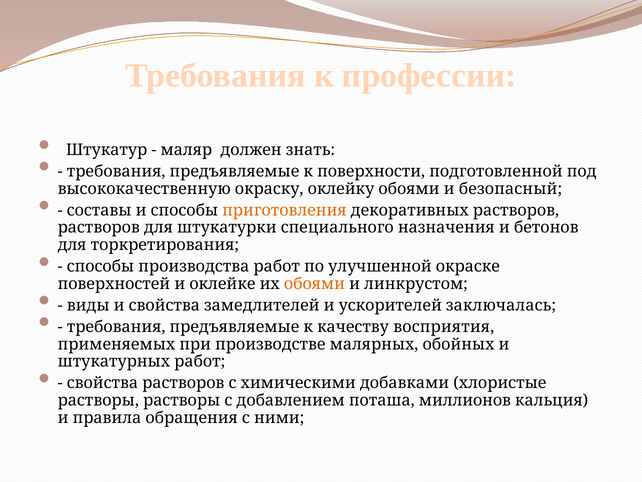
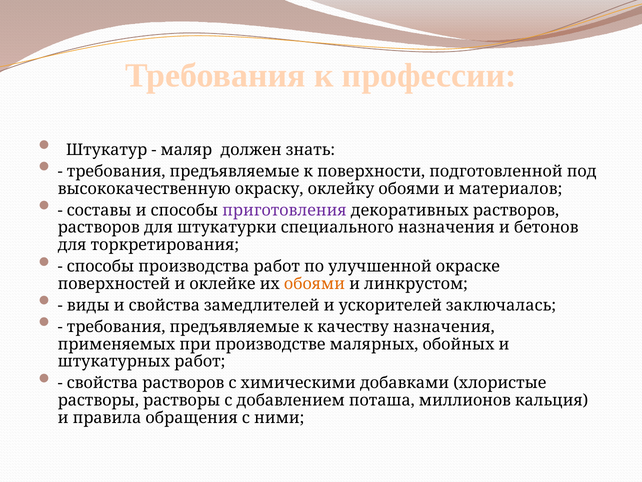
безопасный: безопасный -> материалов (510, 189)
приготовления colour: orange -> purple (284, 210)
качеству восприятия: восприятия -> назначения (444, 327)
